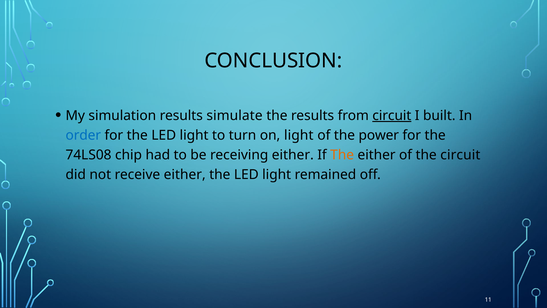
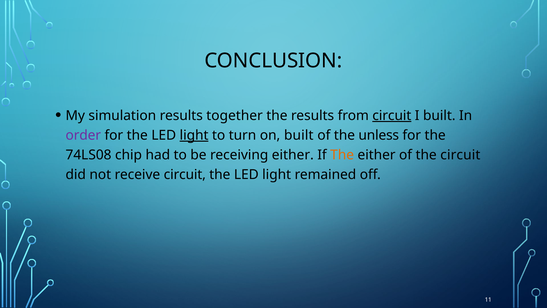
simulate: simulate -> together (235, 115)
order colour: blue -> purple (83, 135)
light underline: none -> present (194, 135)
on light: light -> built (299, 135)
power: power -> unless (379, 135)
receive either: either -> circuit (185, 174)
